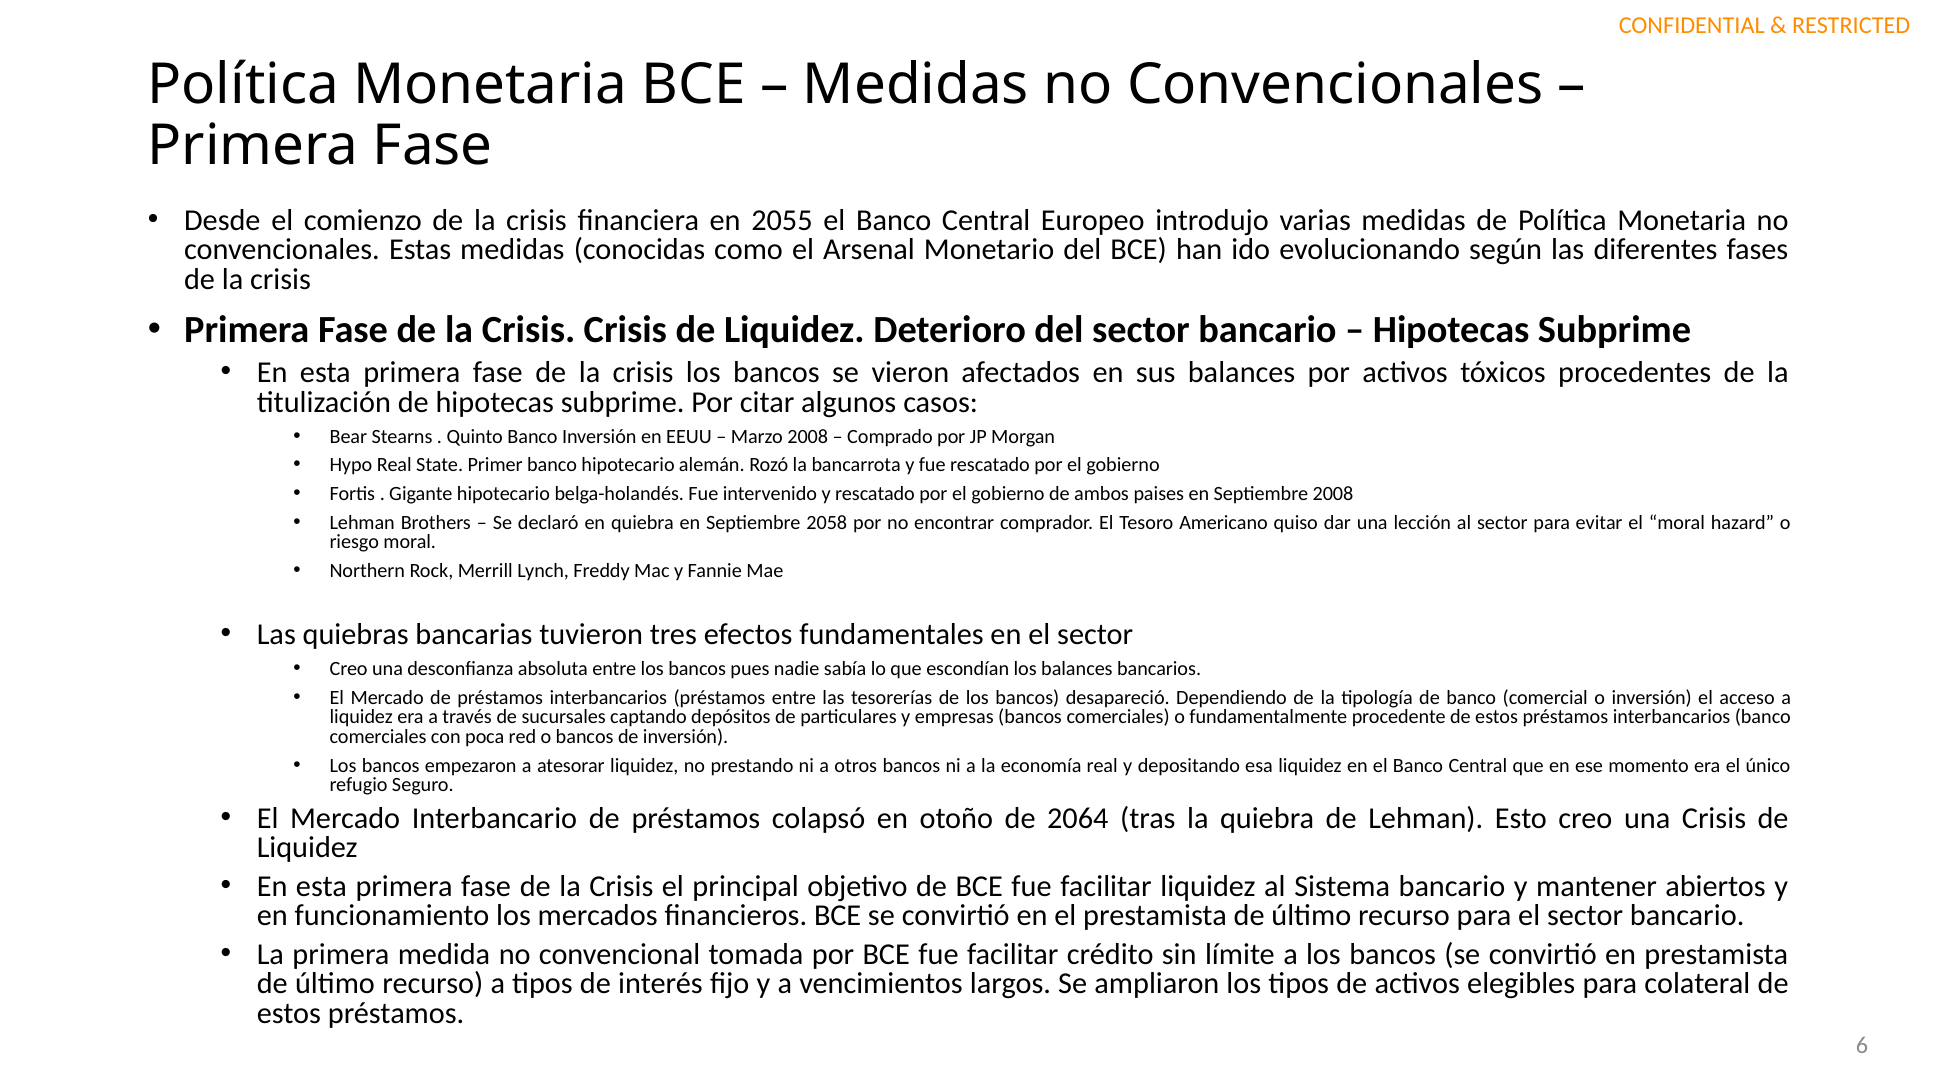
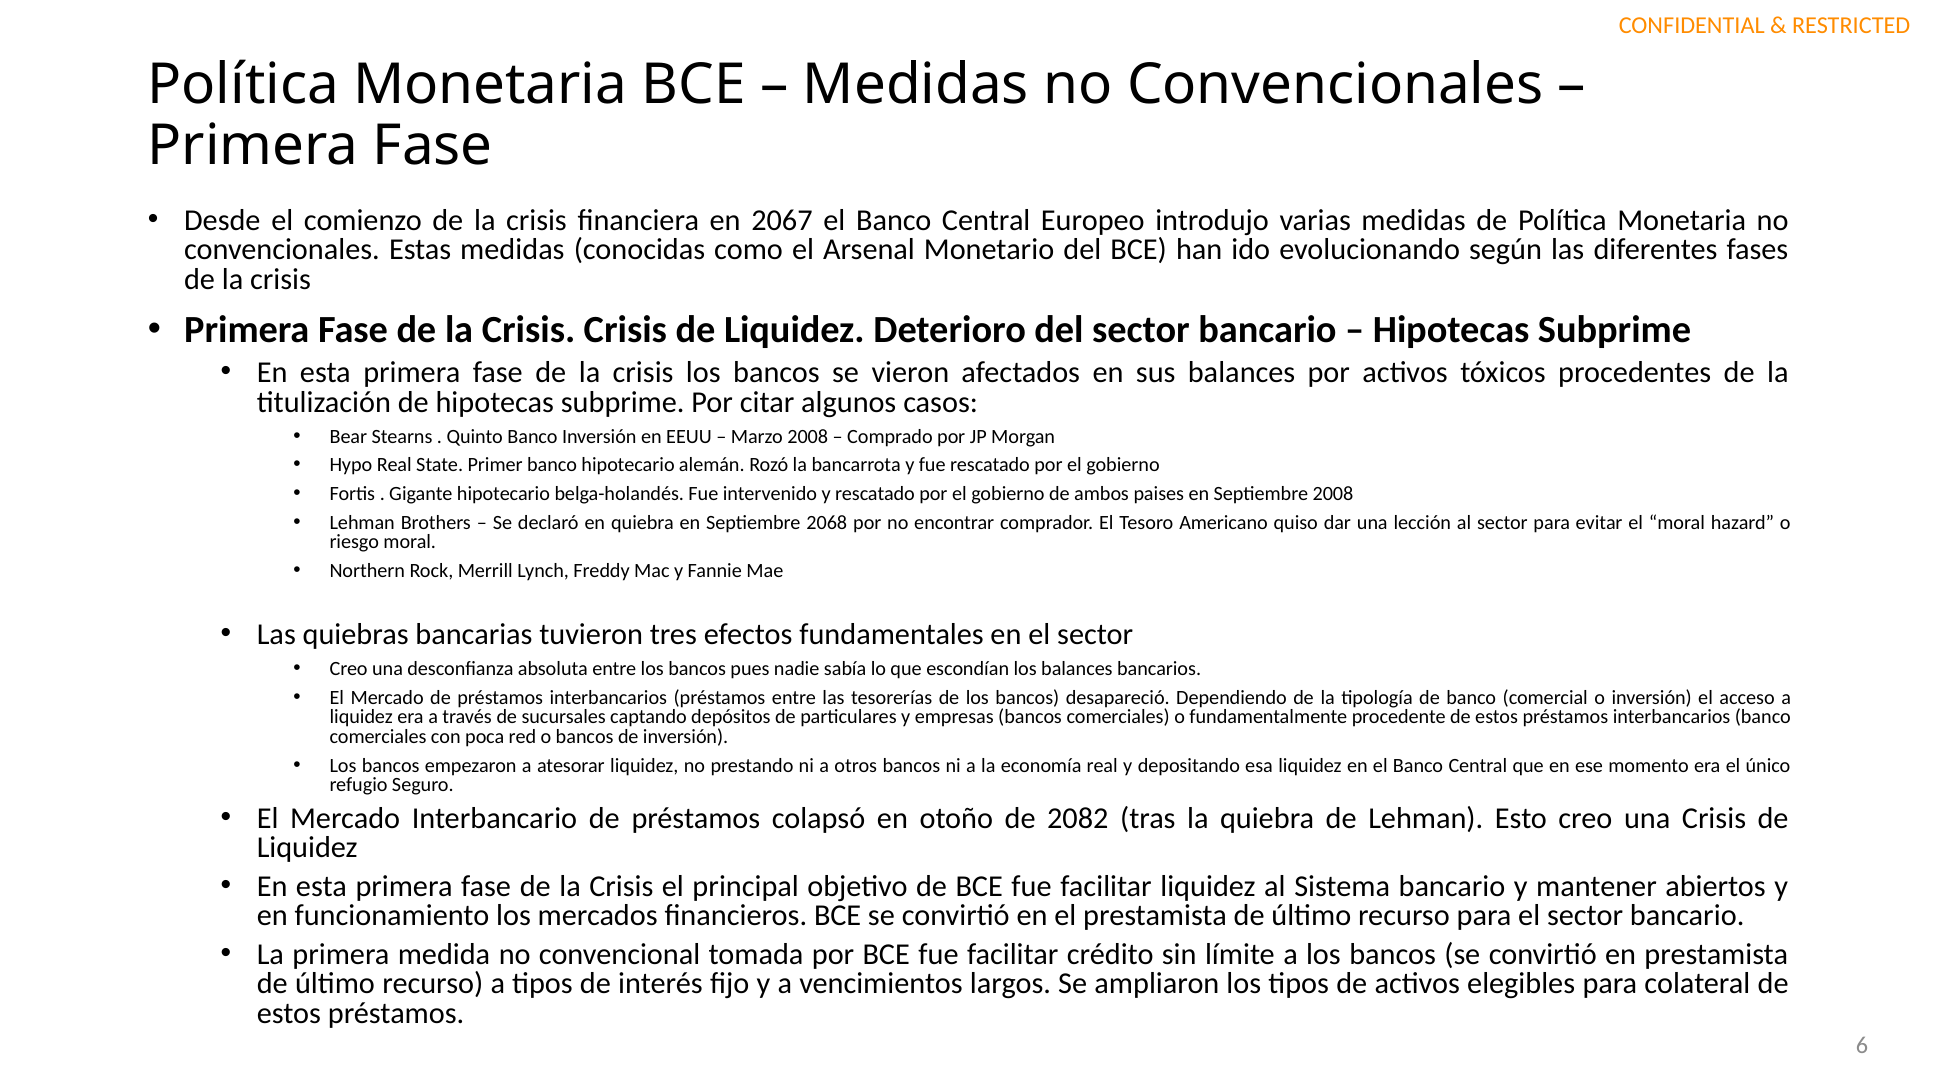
2055: 2055 -> 2067 (782, 220)
2058: 2058 -> 2068 (827, 522)
2064: 2064 -> 2082 (1078, 818)
